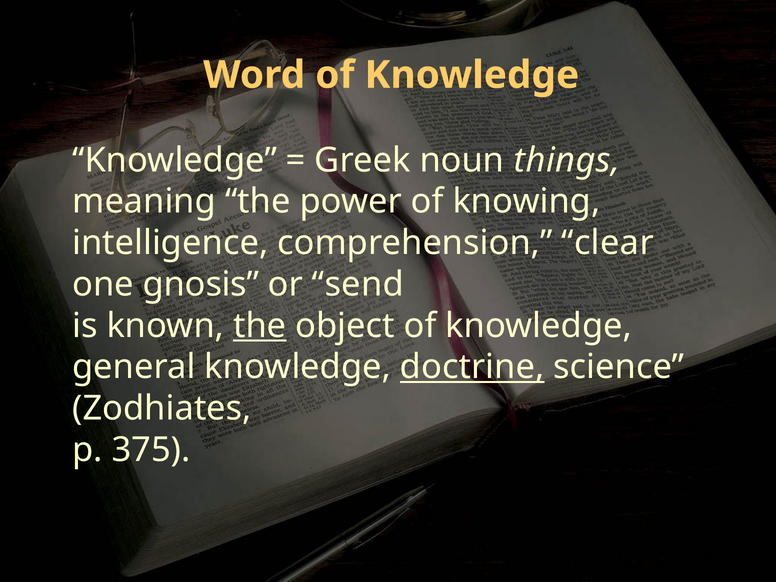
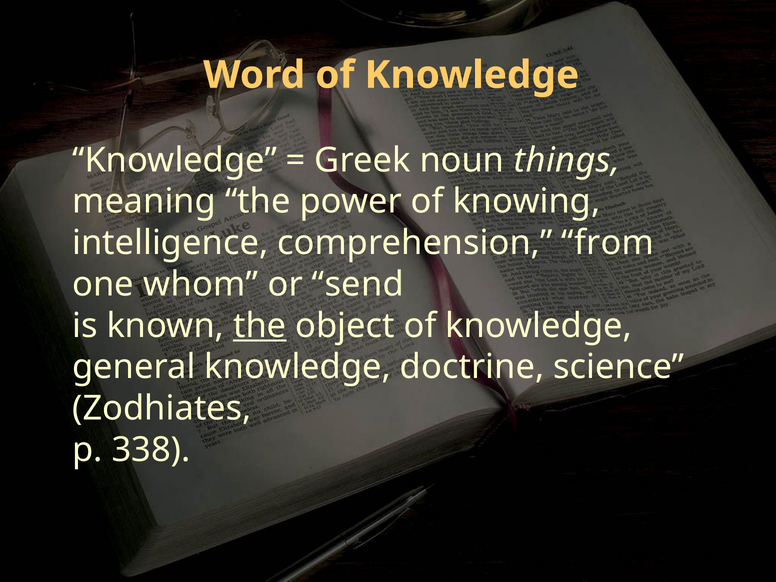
clear: clear -> from (608, 243)
gnosis: gnosis -> whom (201, 284)
doctrine underline: present -> none (472, 367)
375: 375 -> 338 (151, 450)
